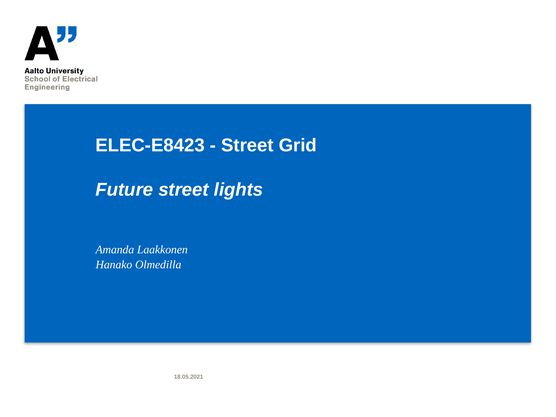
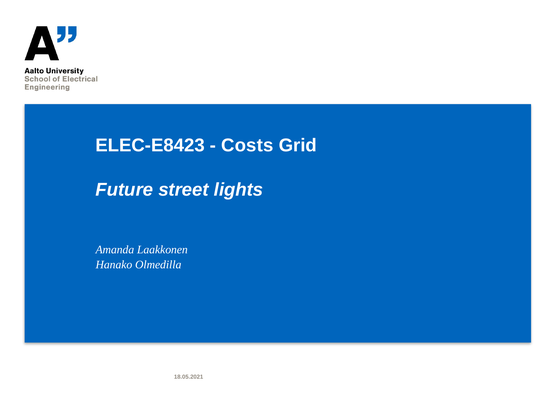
Street: Street -> Costs (247, 145)
